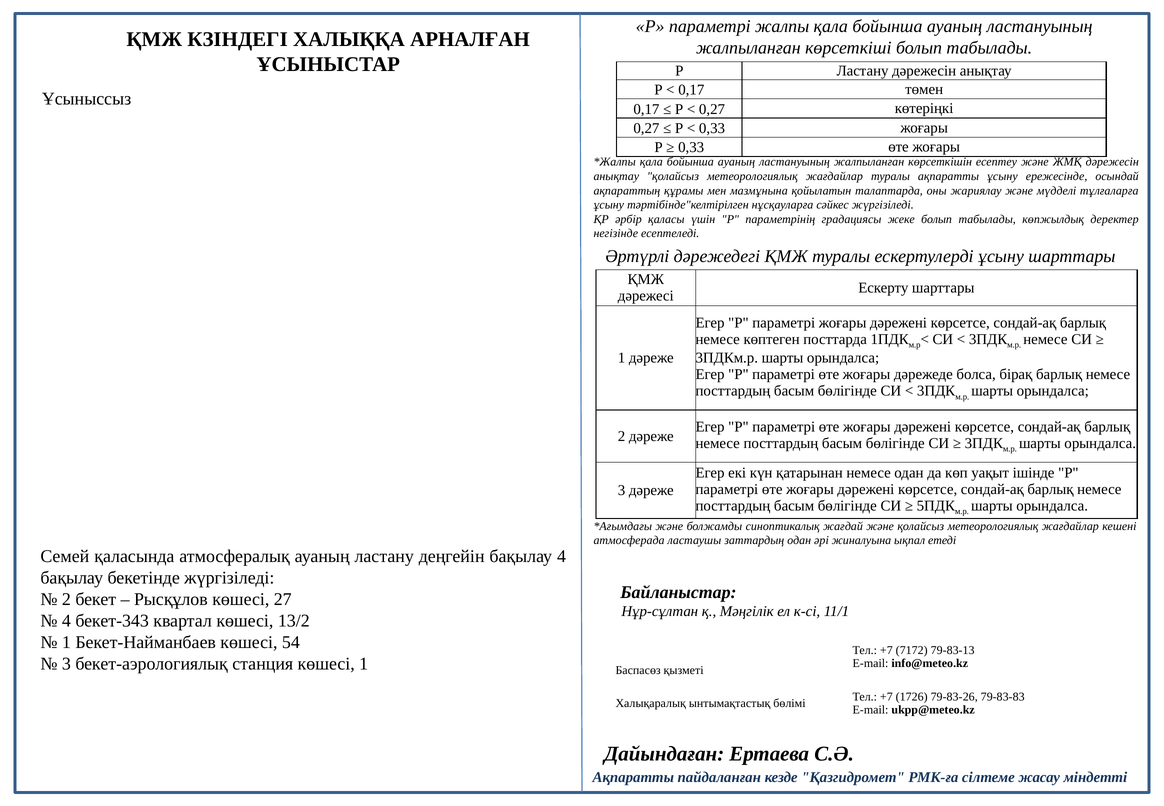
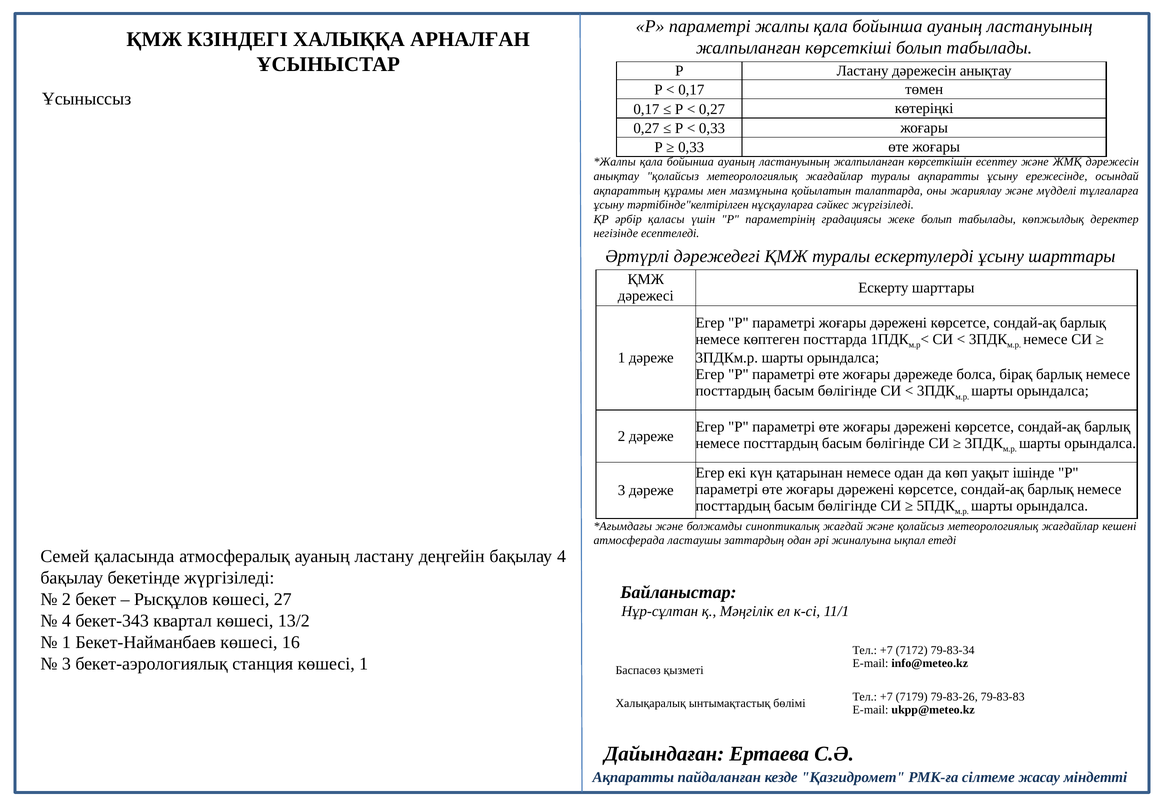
54: 54 -> 16 (291, 642)
79-83-13: 79-83-13 -> 79-83-34 (953, 650)
1726: 1726 -> 7179 (912, 697)
